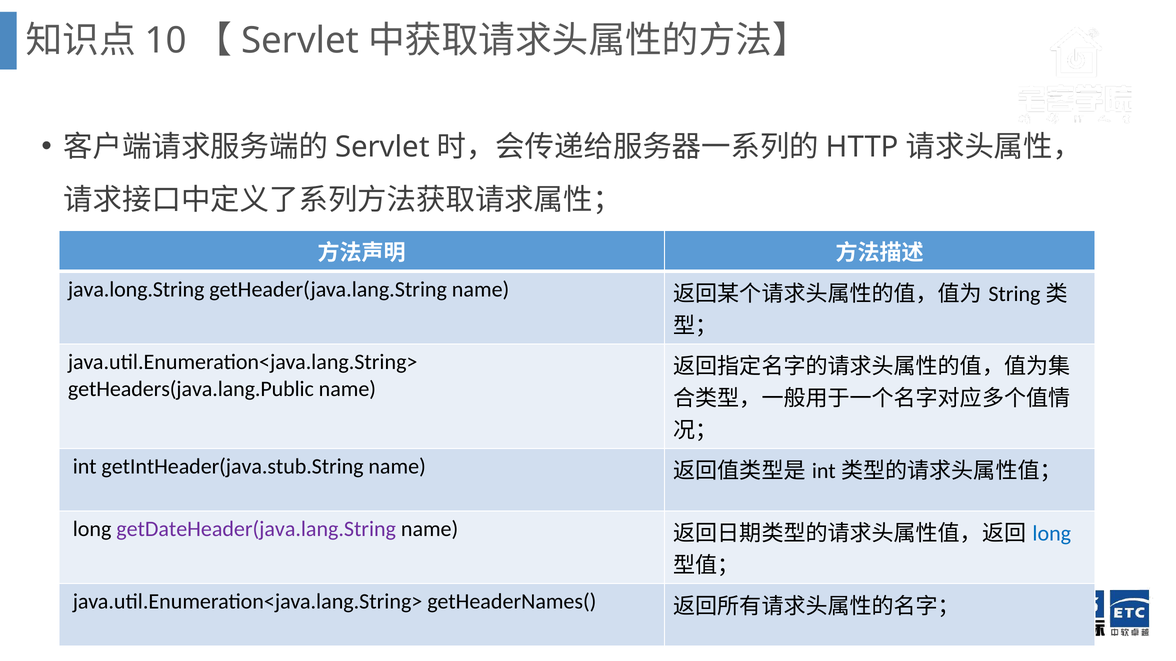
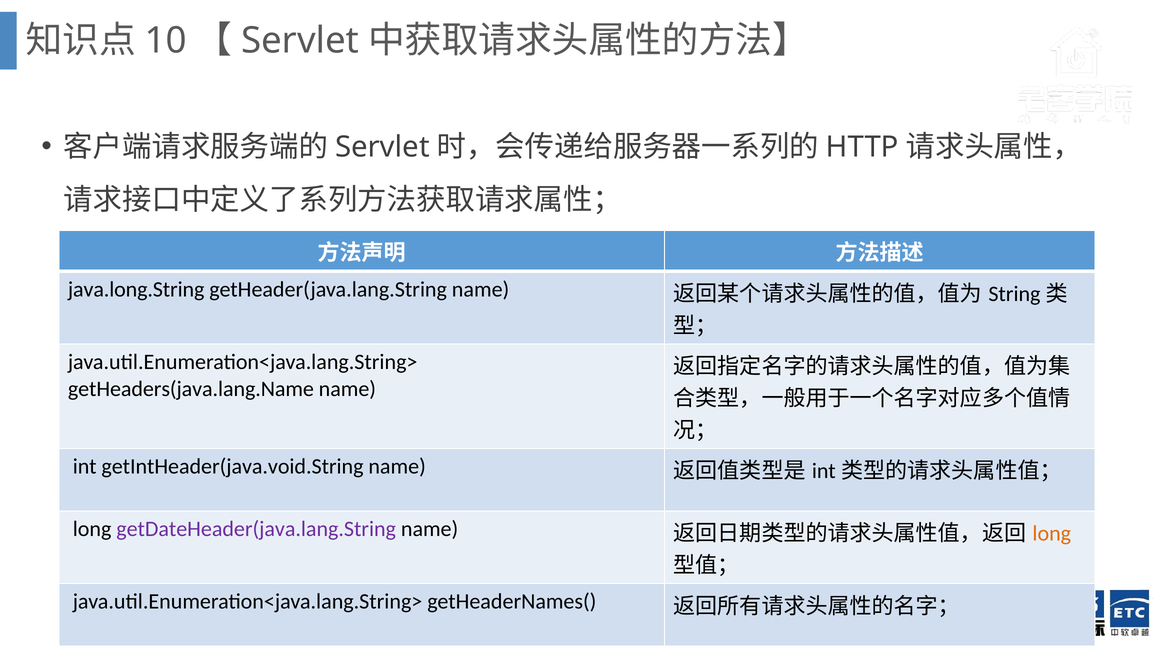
getHeaders(java.lang.Public: getHeaders(java.lang.Public -> getHeaders(java.lang.Name (191, 389)
getIntHeader(java.stub.String: getIntHeader(java.stub.String -> getIntHeader(java.void.String (232, 467)
long colour: blue -> orange (1052, 534)
